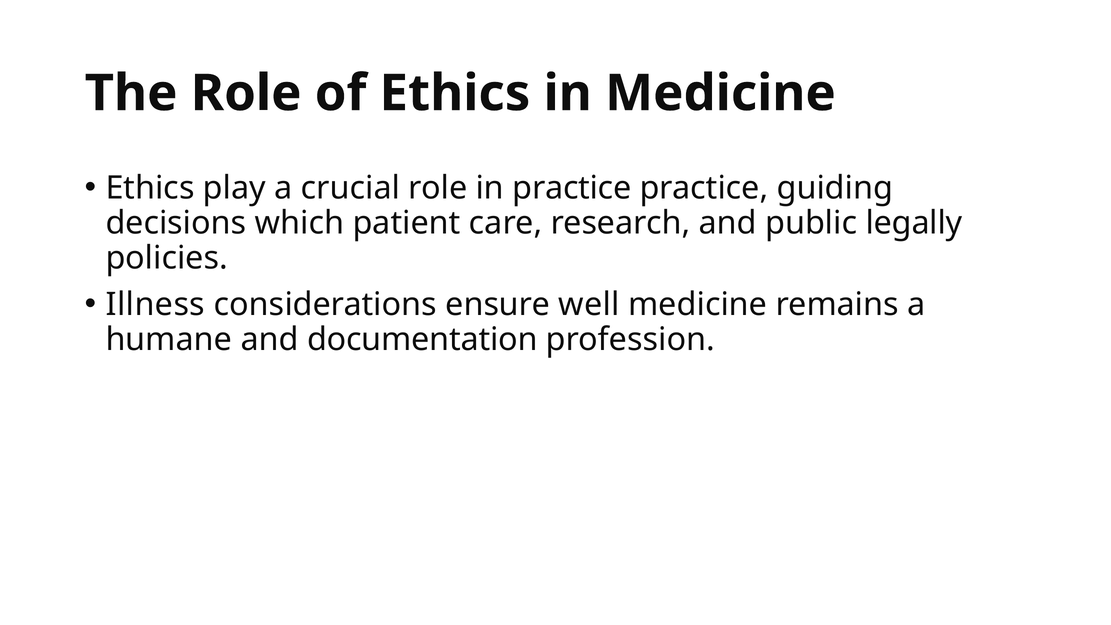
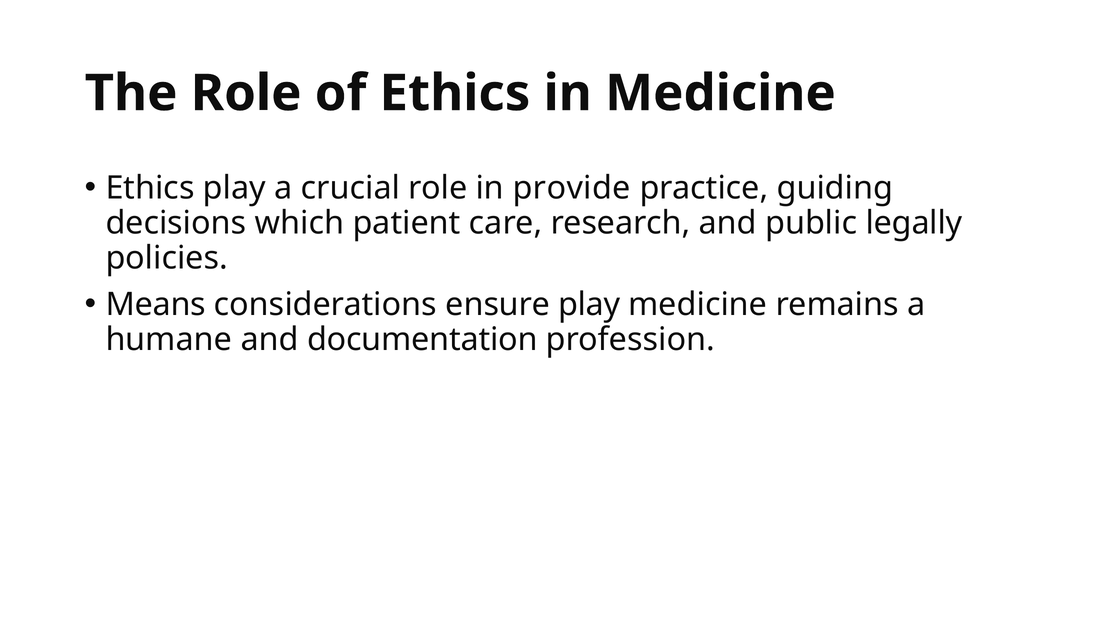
in practice: practice -> provide (572, 188)
Illness: Illness -> Means (156, 304)
ensure well: well -> play (589, 304)
